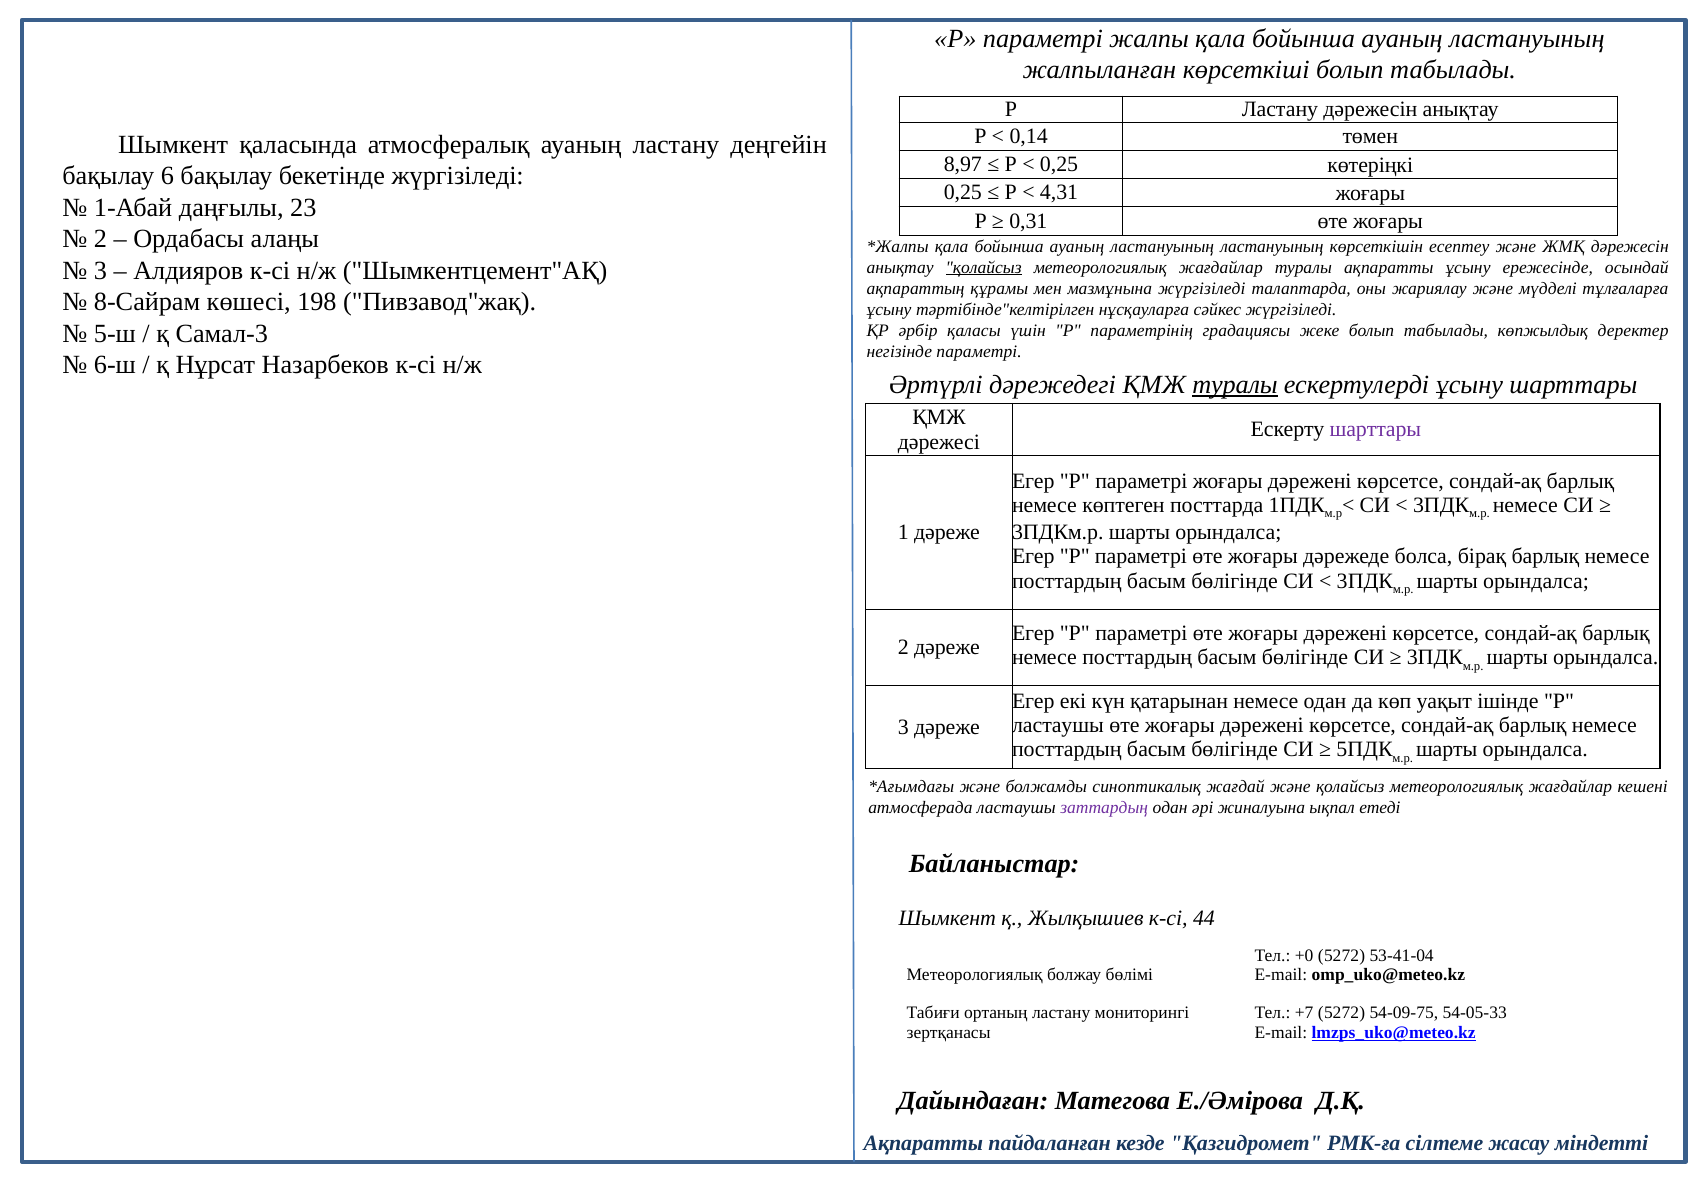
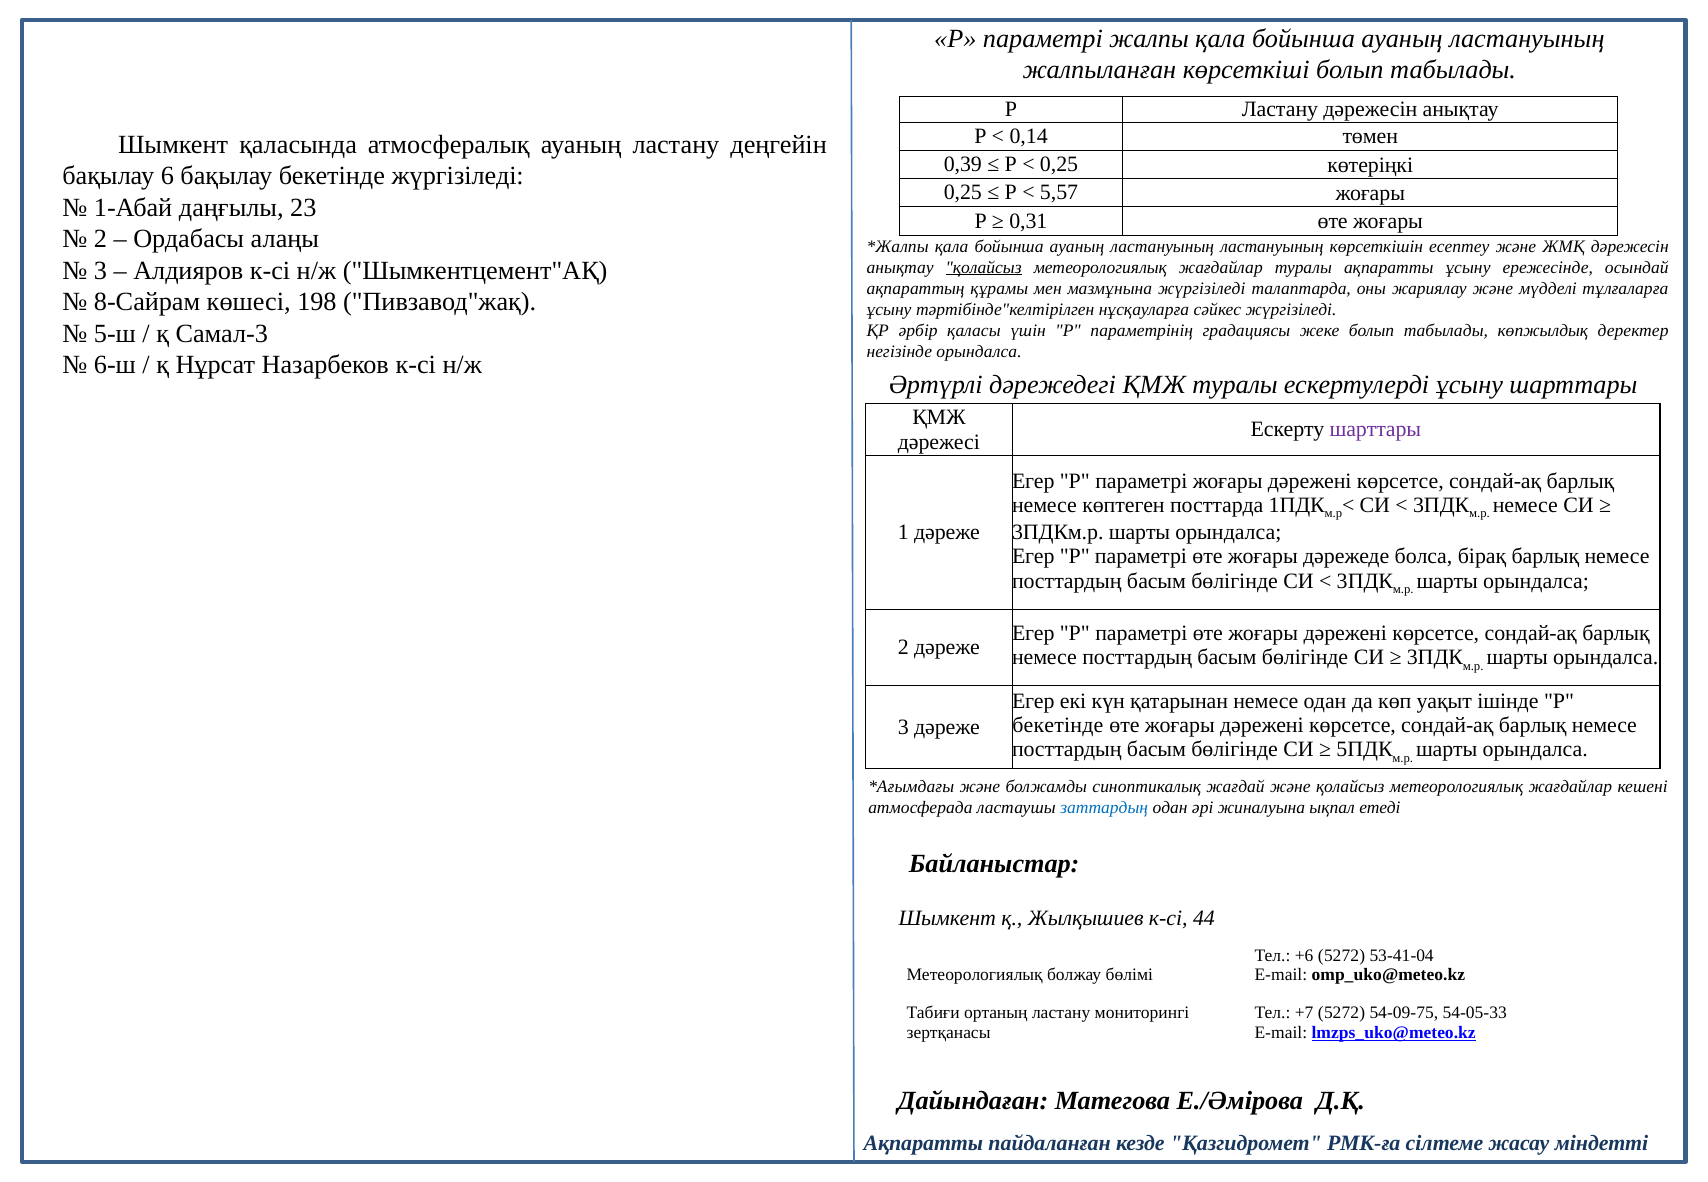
8,97: 8,97 -> 0,39 (963, 165)
4,31: 4,31 -> 5,57 (1059, 193)
негізінде параметрі: параметрі -> орындалса (979, 351)
туралы underline: present -> none (1235, 385)
ластаушы: ластаушы -> бекетінде (1058, 725)
заттардың colour: purple -> blue (1104, 808)
+0: +0 -> +6 (1304, 956)
